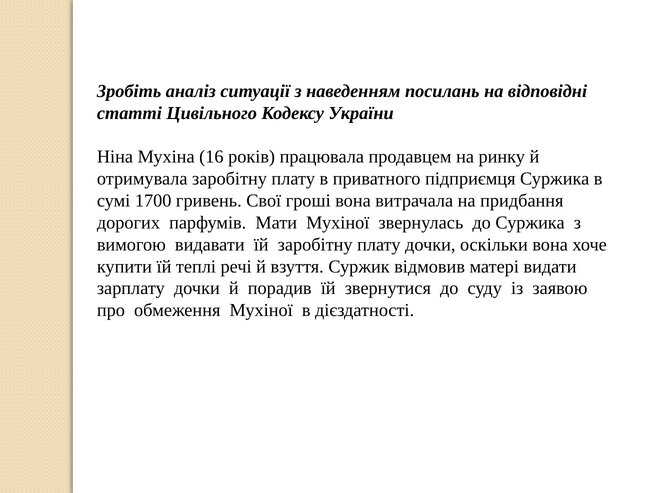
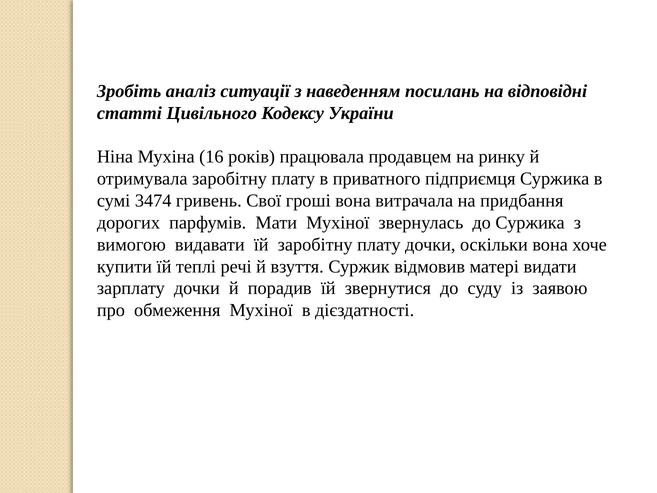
1700: 1700 -> 3474 (153, 201)
